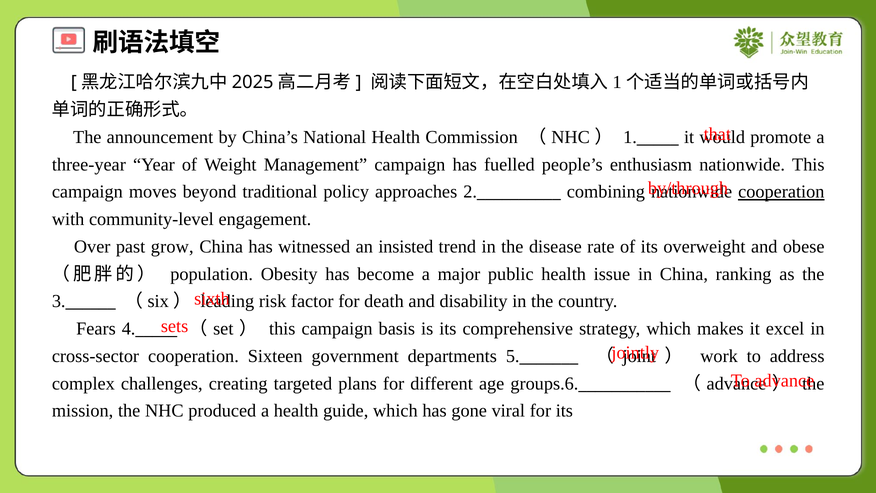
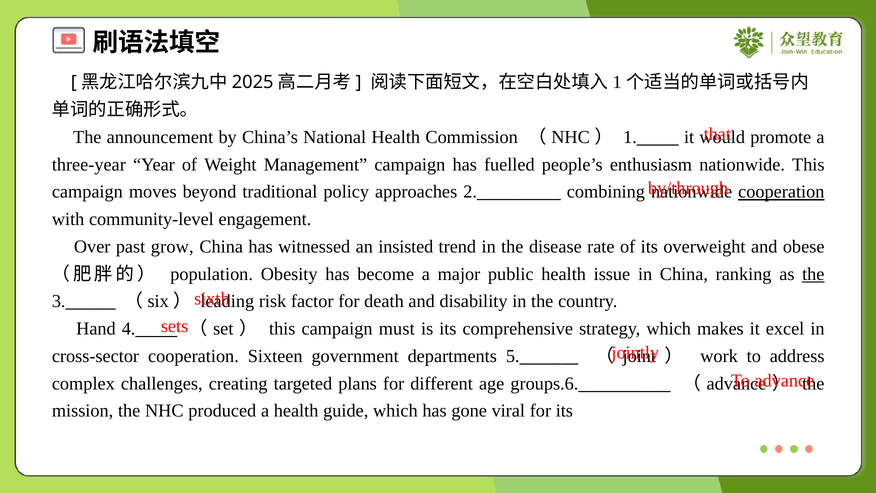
the underline: none -> present (813, 274)
Fears: Fears -> Hand (96, 329)
basis: basis -> must (397, 329)
